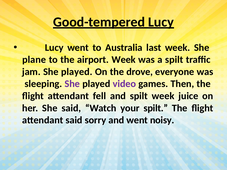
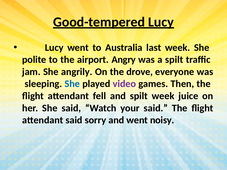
plane: plane -> polite (34, 60)
airport Week: Week -> Angry (124, 60)
jam She played: played -> angrily (77, 72)
She colour: purple -> blue (72, 84)
your spilt: spilt -> said (156, 108)
